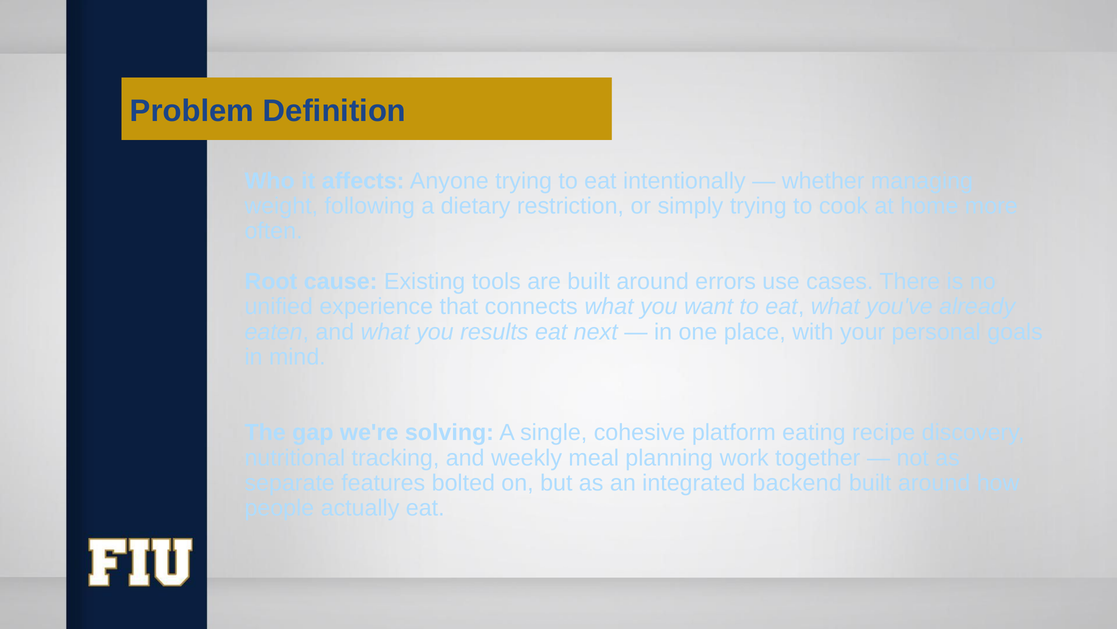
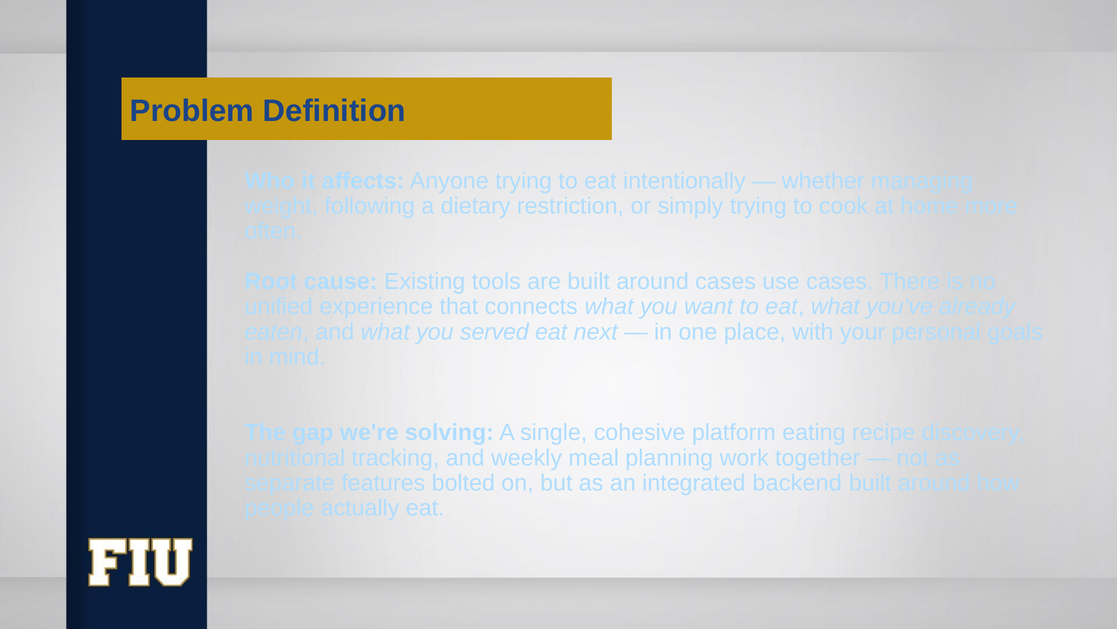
around errors: errors -> cases (726, 281)
results: results -> served (494, 332)
